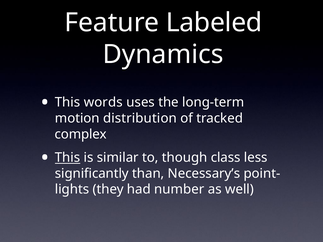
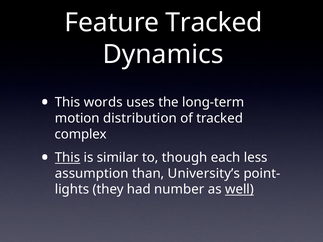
Feature Labeled: Labeled -> Tracked (214, 23)
class: class -> each (226, 158)
significantly: significantly -> assumption (92, 174)
Necessary’s: Necessary’s -> University’s (204, 174)
well underline: none -> present (239, 190)
